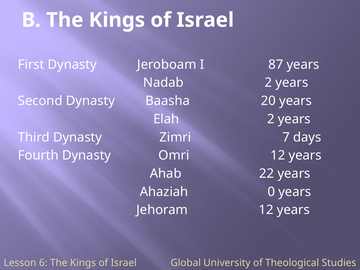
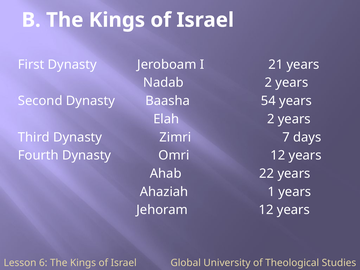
87: 87 -> 21 (276, 64)
20: 20 -> 54 (268, 101)
0: 0 -> 1 (271, 192)
